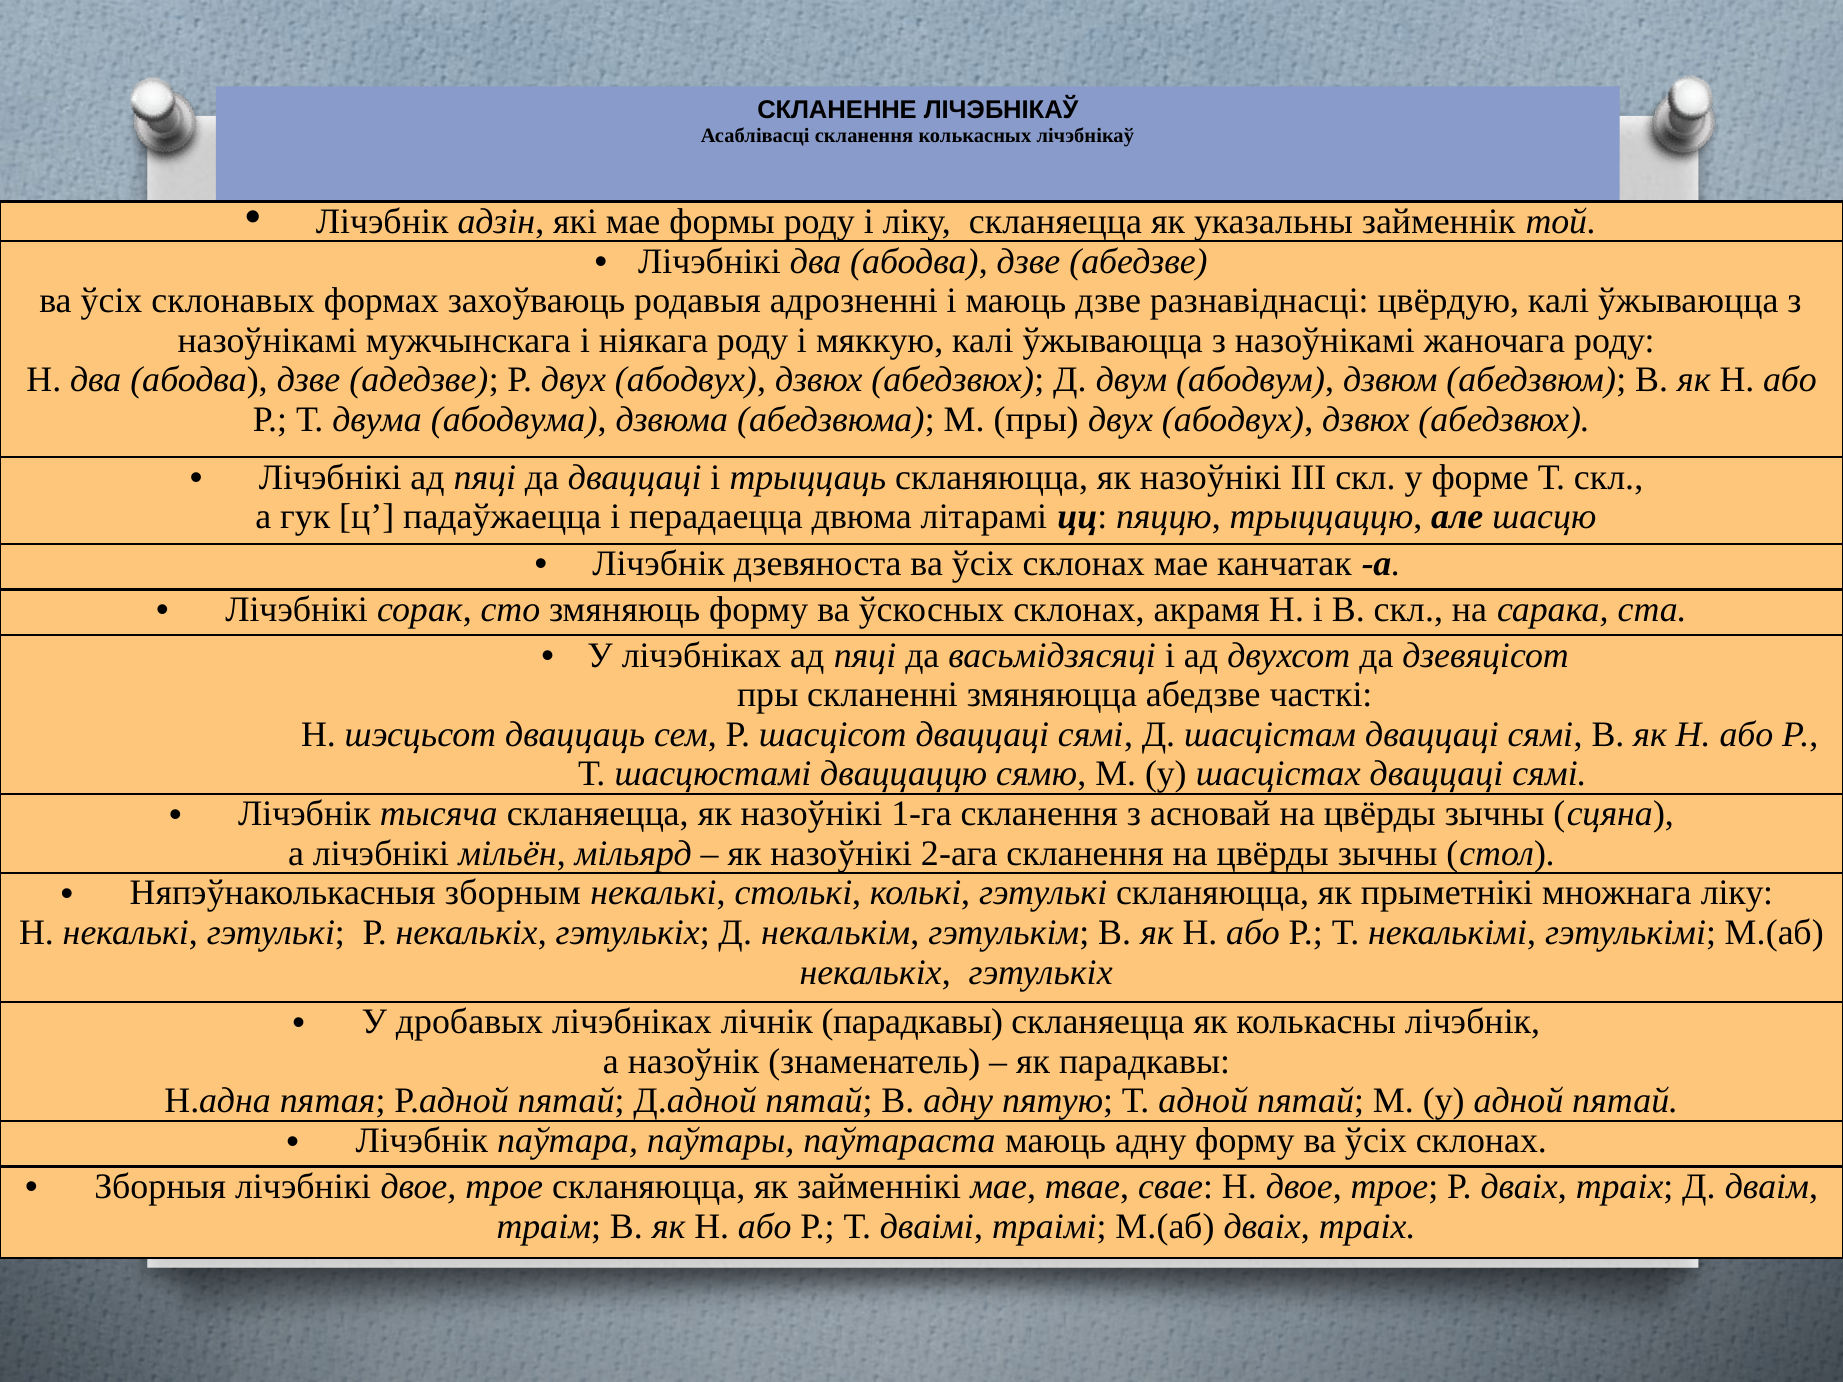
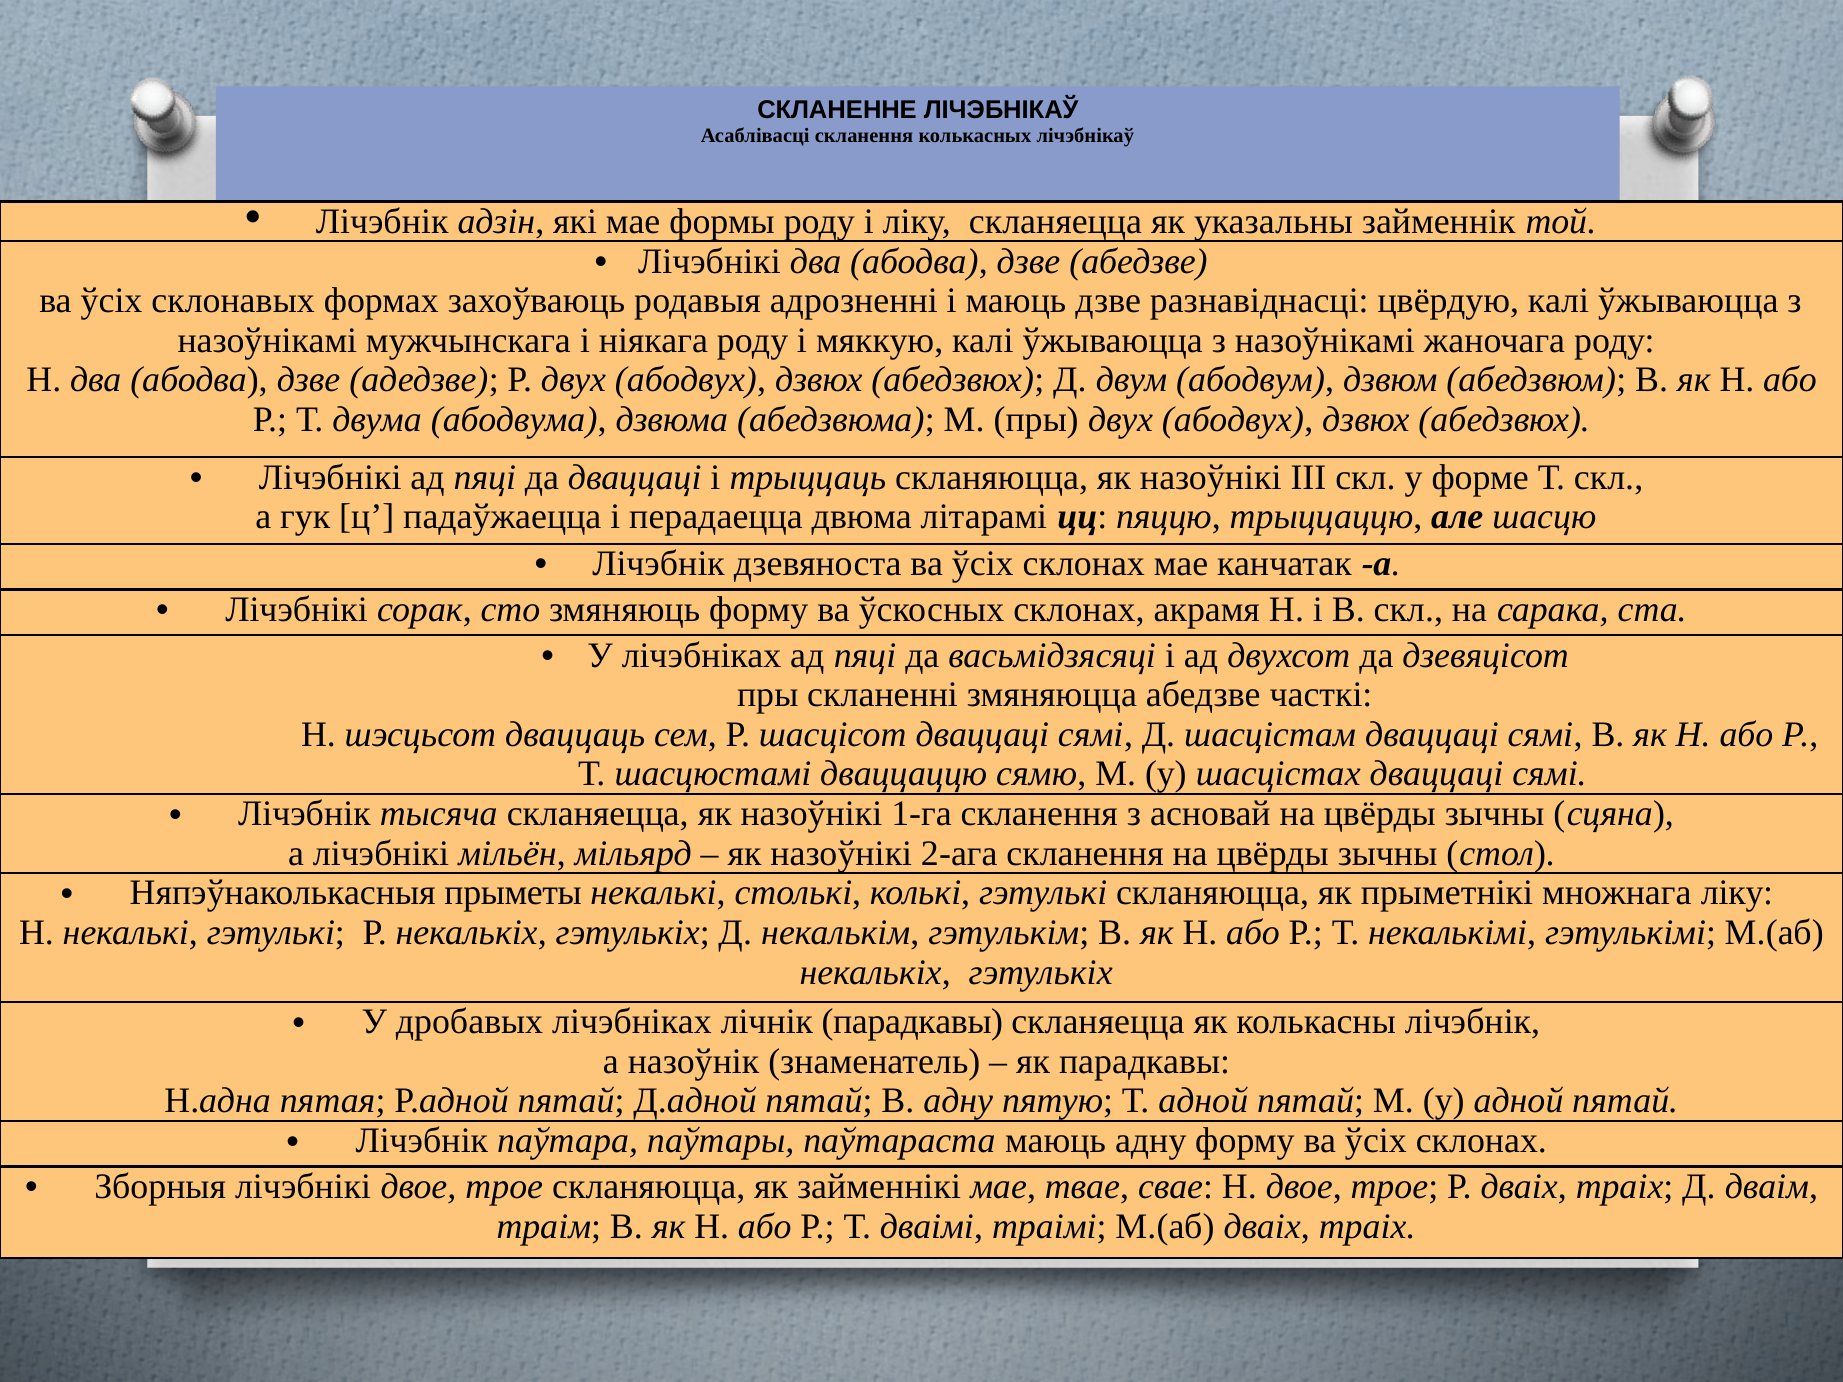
зборным: зборным -> прыметы (513, 893)
